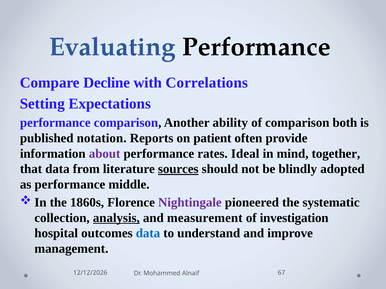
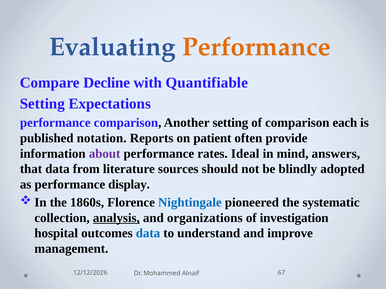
Performance colour: black -> orange (256, 47)
Correlations: Correlations -> Quantifiable (207, 83)
Another ability: ability -> setting (230, 123)
both: both -> each (345, 123)
together: together -> answers (336, 154)
sources underline: present -> none (178, 169)
middle: middle -> display (129, 185)
Nightingale colour: purple -> blue (190, 203)
measurement: measurement -> organizations (205, 218)
